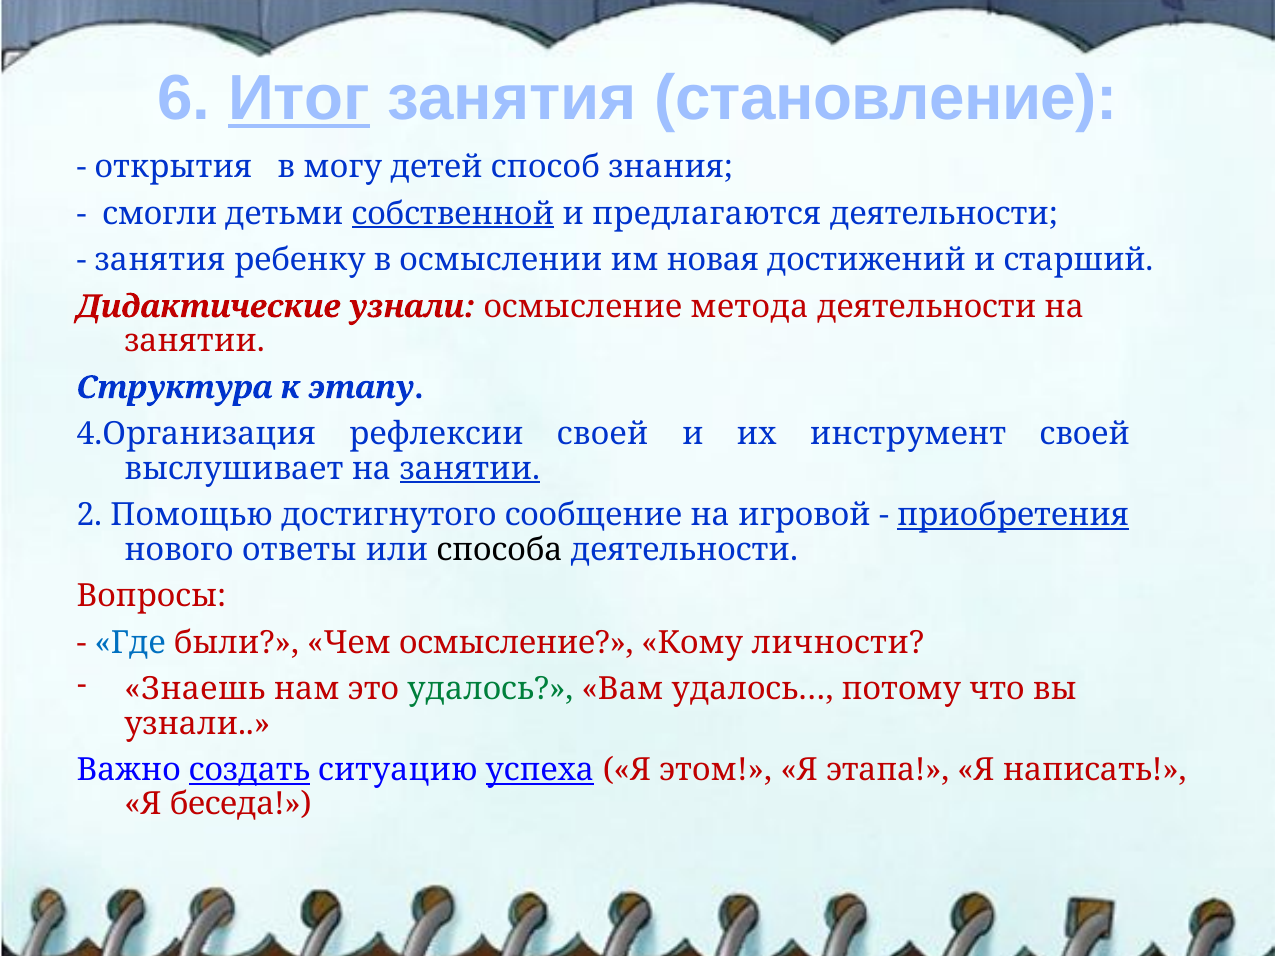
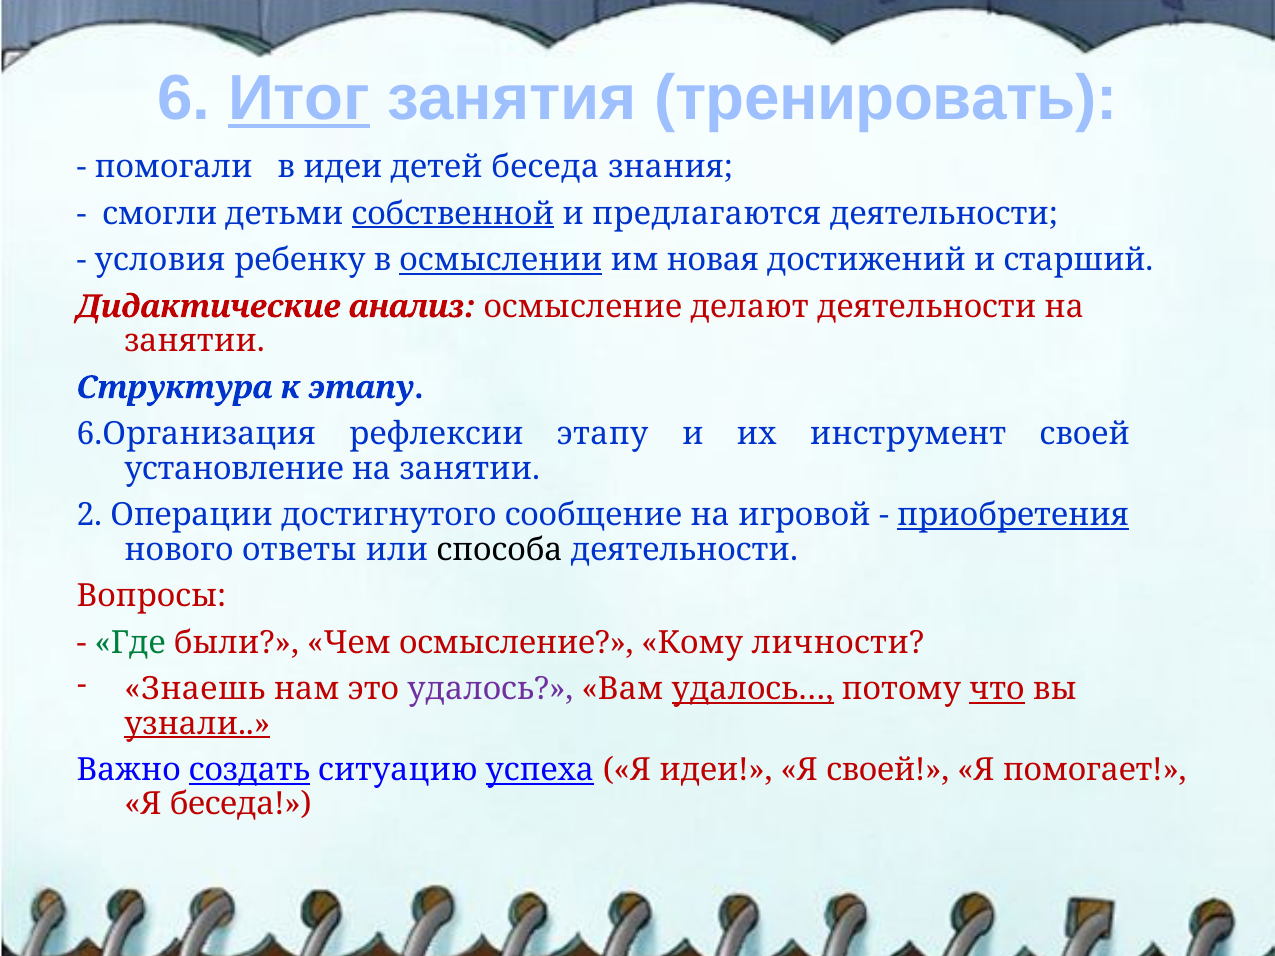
становление: становление -> тренировать (886, 98)
открытия: открытия -> помогали (174, 167)
в могу: могу -> идеи (343, 167)
детей способ: способ -> беседа (545, 167)
занятия: занятия -> условия (160, 260)
осмыслении underline: none -> present (501, 260)
Дидактические узнали: узнали -> анализ (412, 307)
метода: метода -> делают (750, 307)
4.Организация: 4.Организация -> 6.Организация (196, 434)
рефлексии своей: своей -> этапу (603, 434)
выслушивает: выслушивает -> установление (234, 469)
занятии underline: present -> none (470, 469)
Помощью: Помощью -> Операции (192, 515)
Где colour: blue -> green (130, 643)
удалось colour: green -> purple (490, 689)
удалось… underline: none -> present (753, 689)
что underline: none -> present (997, 689)
узнали underline: none -> present (197, 724)
Я этом: этом -> идеи (716, 770)
Я этапа: этапа -> своей (888, 770)
написать: написать -> помогает (1095, 770)
